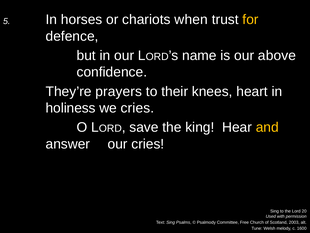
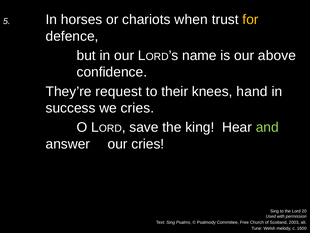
prayers: prayers -> request (119, 91)
heart: heart -> hand (252, 91)
holiness: holiness -> success (71, 108)
and colour: yellow -> light green (267, 127)
